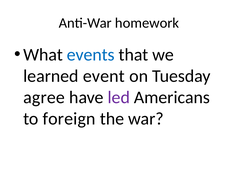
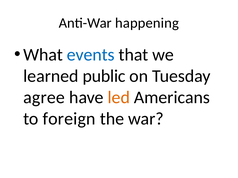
homework: homework -> happening (147, 23)
event: event -> public (104, 76)
led colour: purple -> orange (119, 98)
